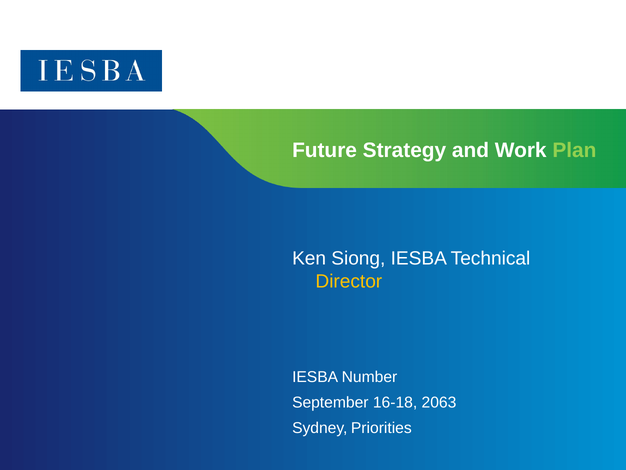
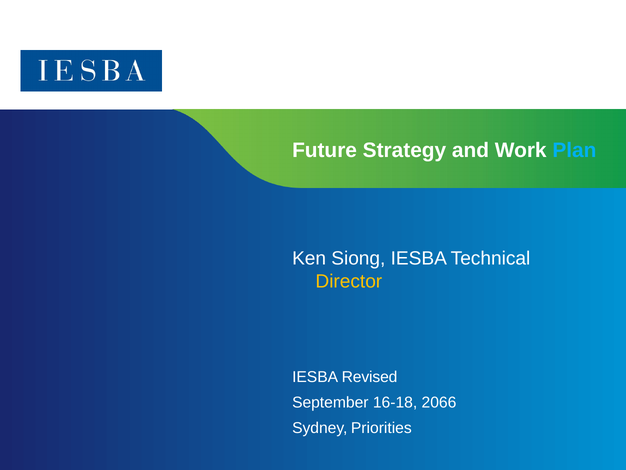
Plan colour: light green -> light blue (574, 150)
Number: Number -> Revised (370, 377)
2063: 2063 -> 2066 (439, 402)
